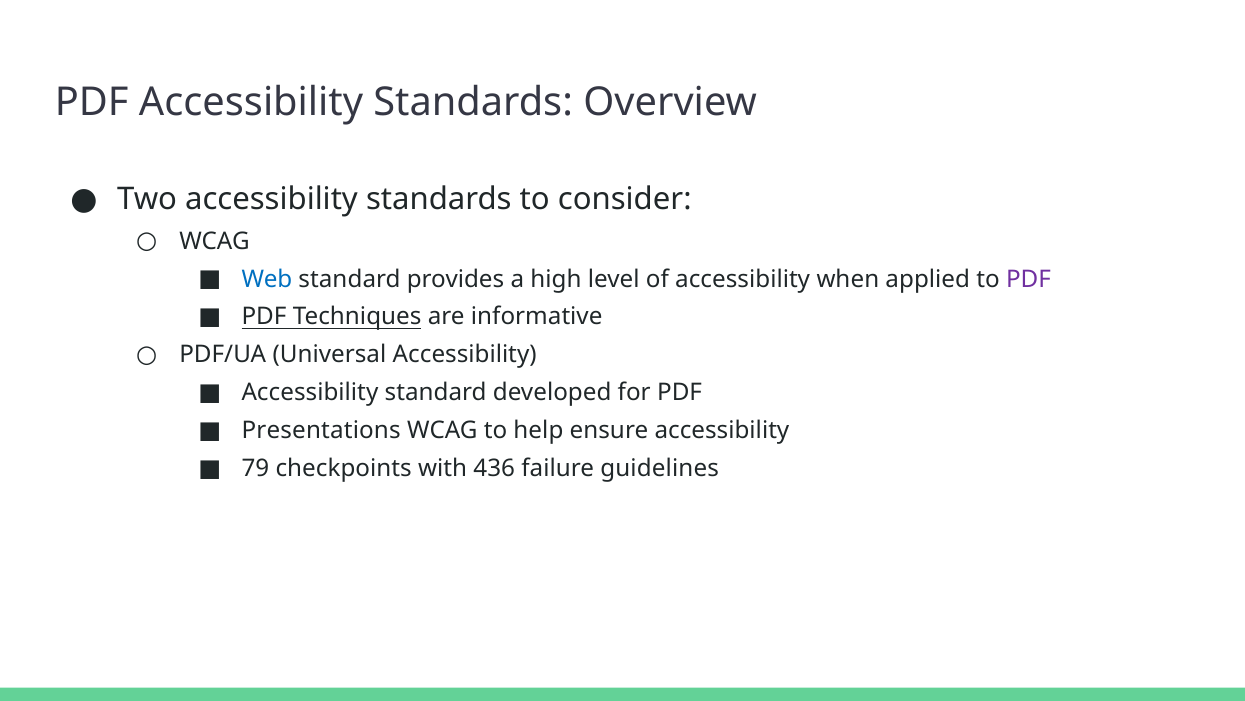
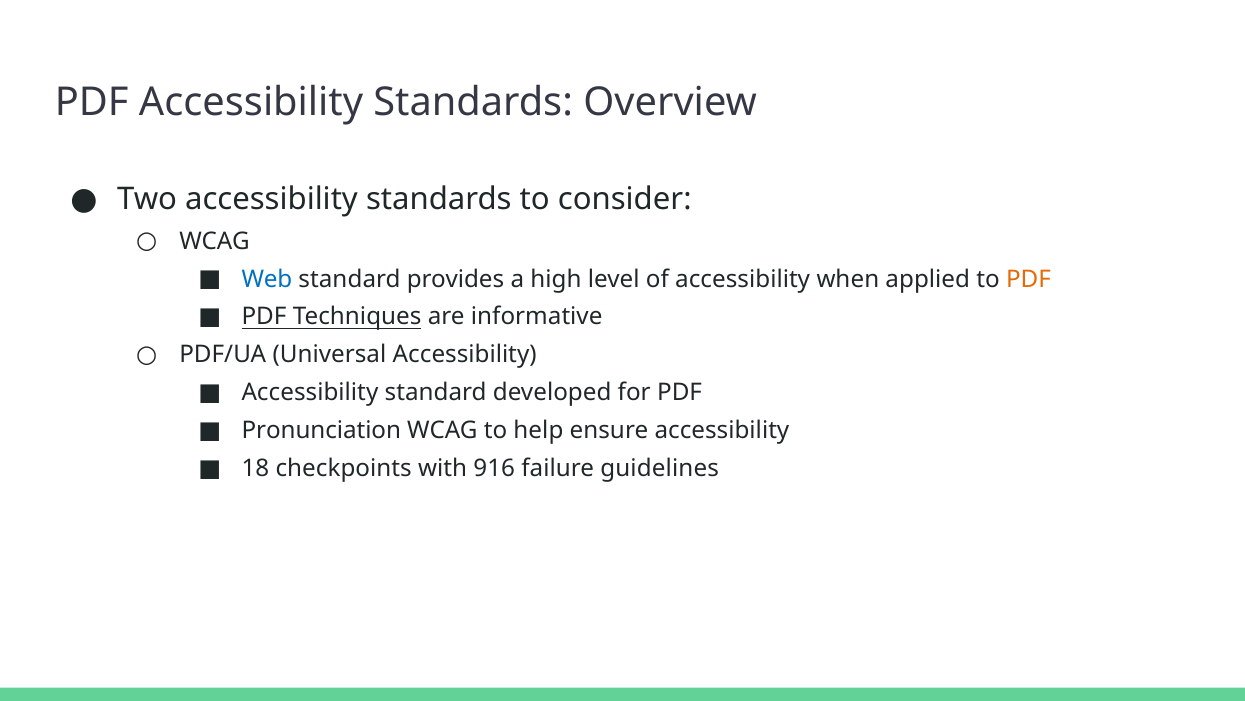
PDF colour: purple -> orange (1029, 279)
Presentations: Presentations -> Pronunciation (321, 430)
79: 79 -> 18 (255, 468)
436: 436 -> 916 (494, 468)
